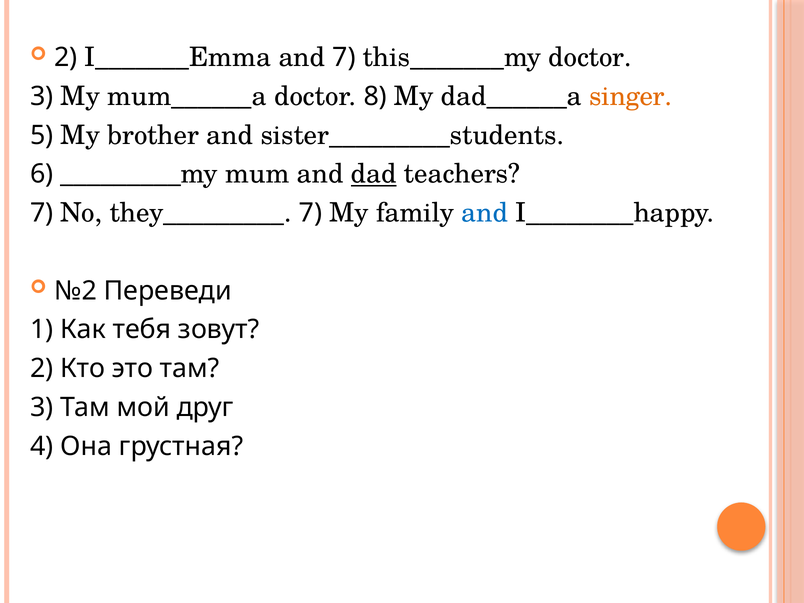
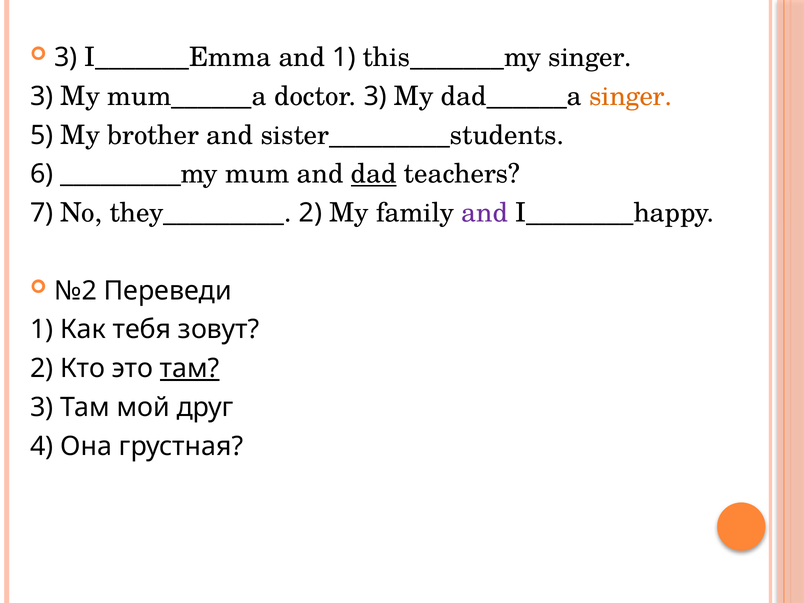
2: 2 -> 3 (66, 57)
and 7: 7 -> 1 (344, 57)
this_______my doctor: doctor -> singer (590, 57)
doctor 8: 8 -> 3 (375, 96)
they_________ 7: 7 -> 2 (311, 213)
and colour: blue -> purple (485, 213)
там underline: none -> present (190, 368)
